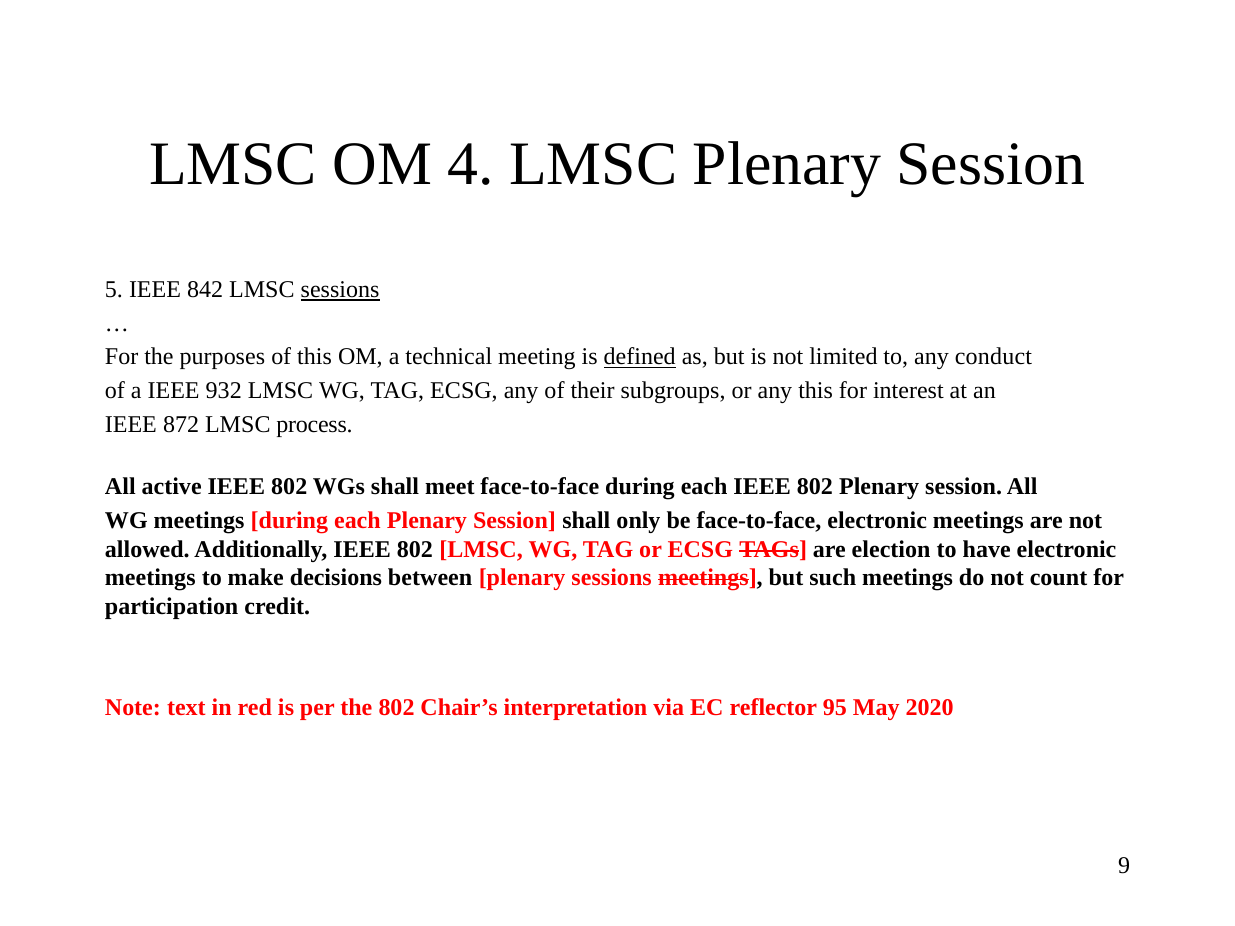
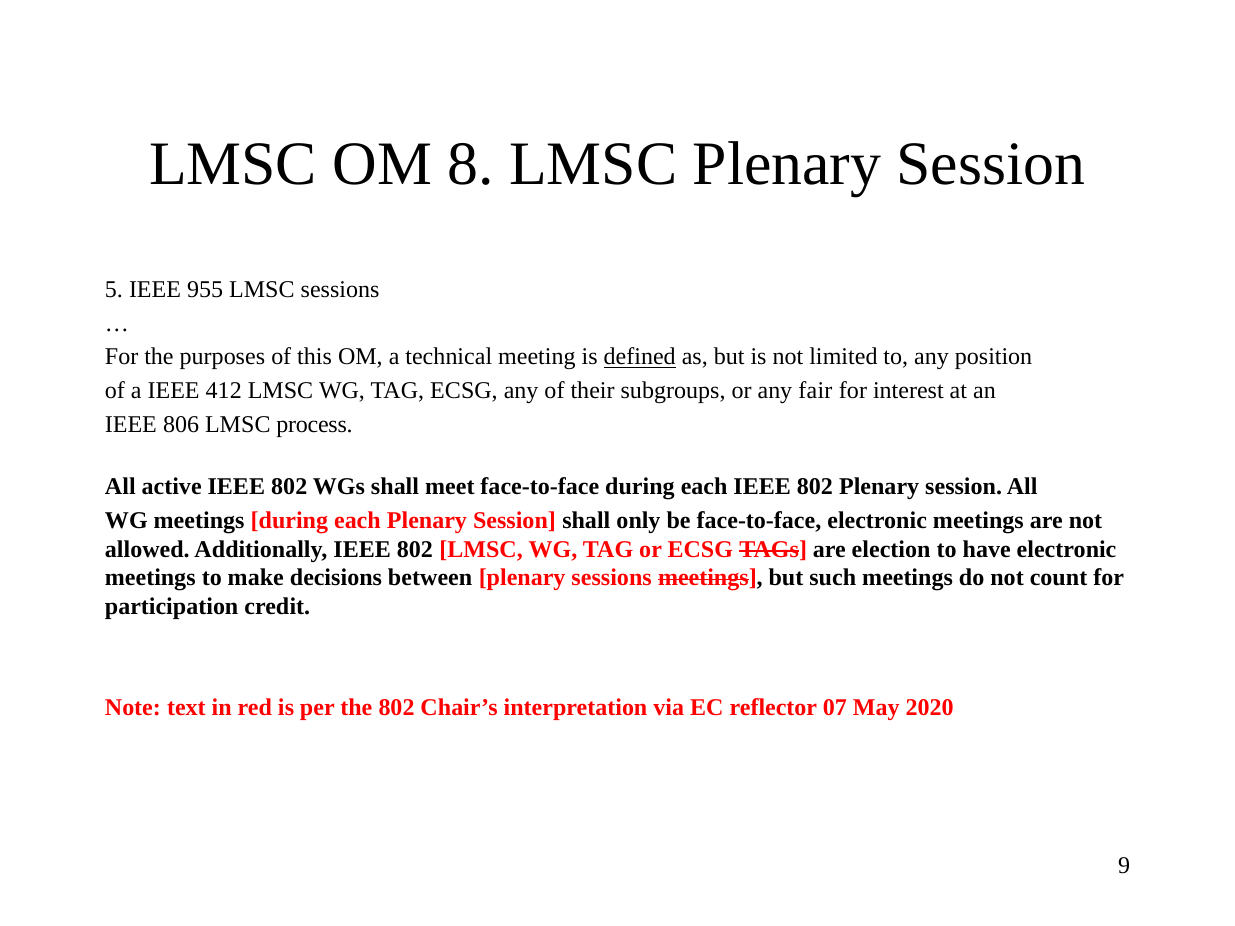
4: 4 -> 8 (471, 164)
842: 842 -> 955 (205, 290)
sessions underline: present -> none (340, 290)
conduct: conduct -> position (994, 357)
932: 932 -> 412 (224, 391)
any this: this -> fair (815, 391)
872: 872 -> 806 (181, 424)
95: 95 -> 07 (835, 708)
